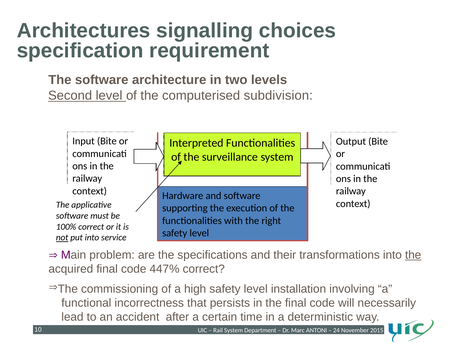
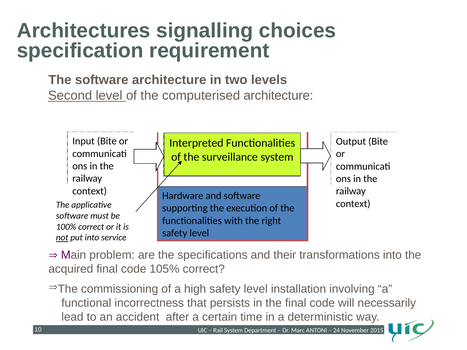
computerised subdivision: subdivision -> architecture (278, 96)
the underline: present -> none (413, 255)
447%: 447% -> 105% (165, 269)
